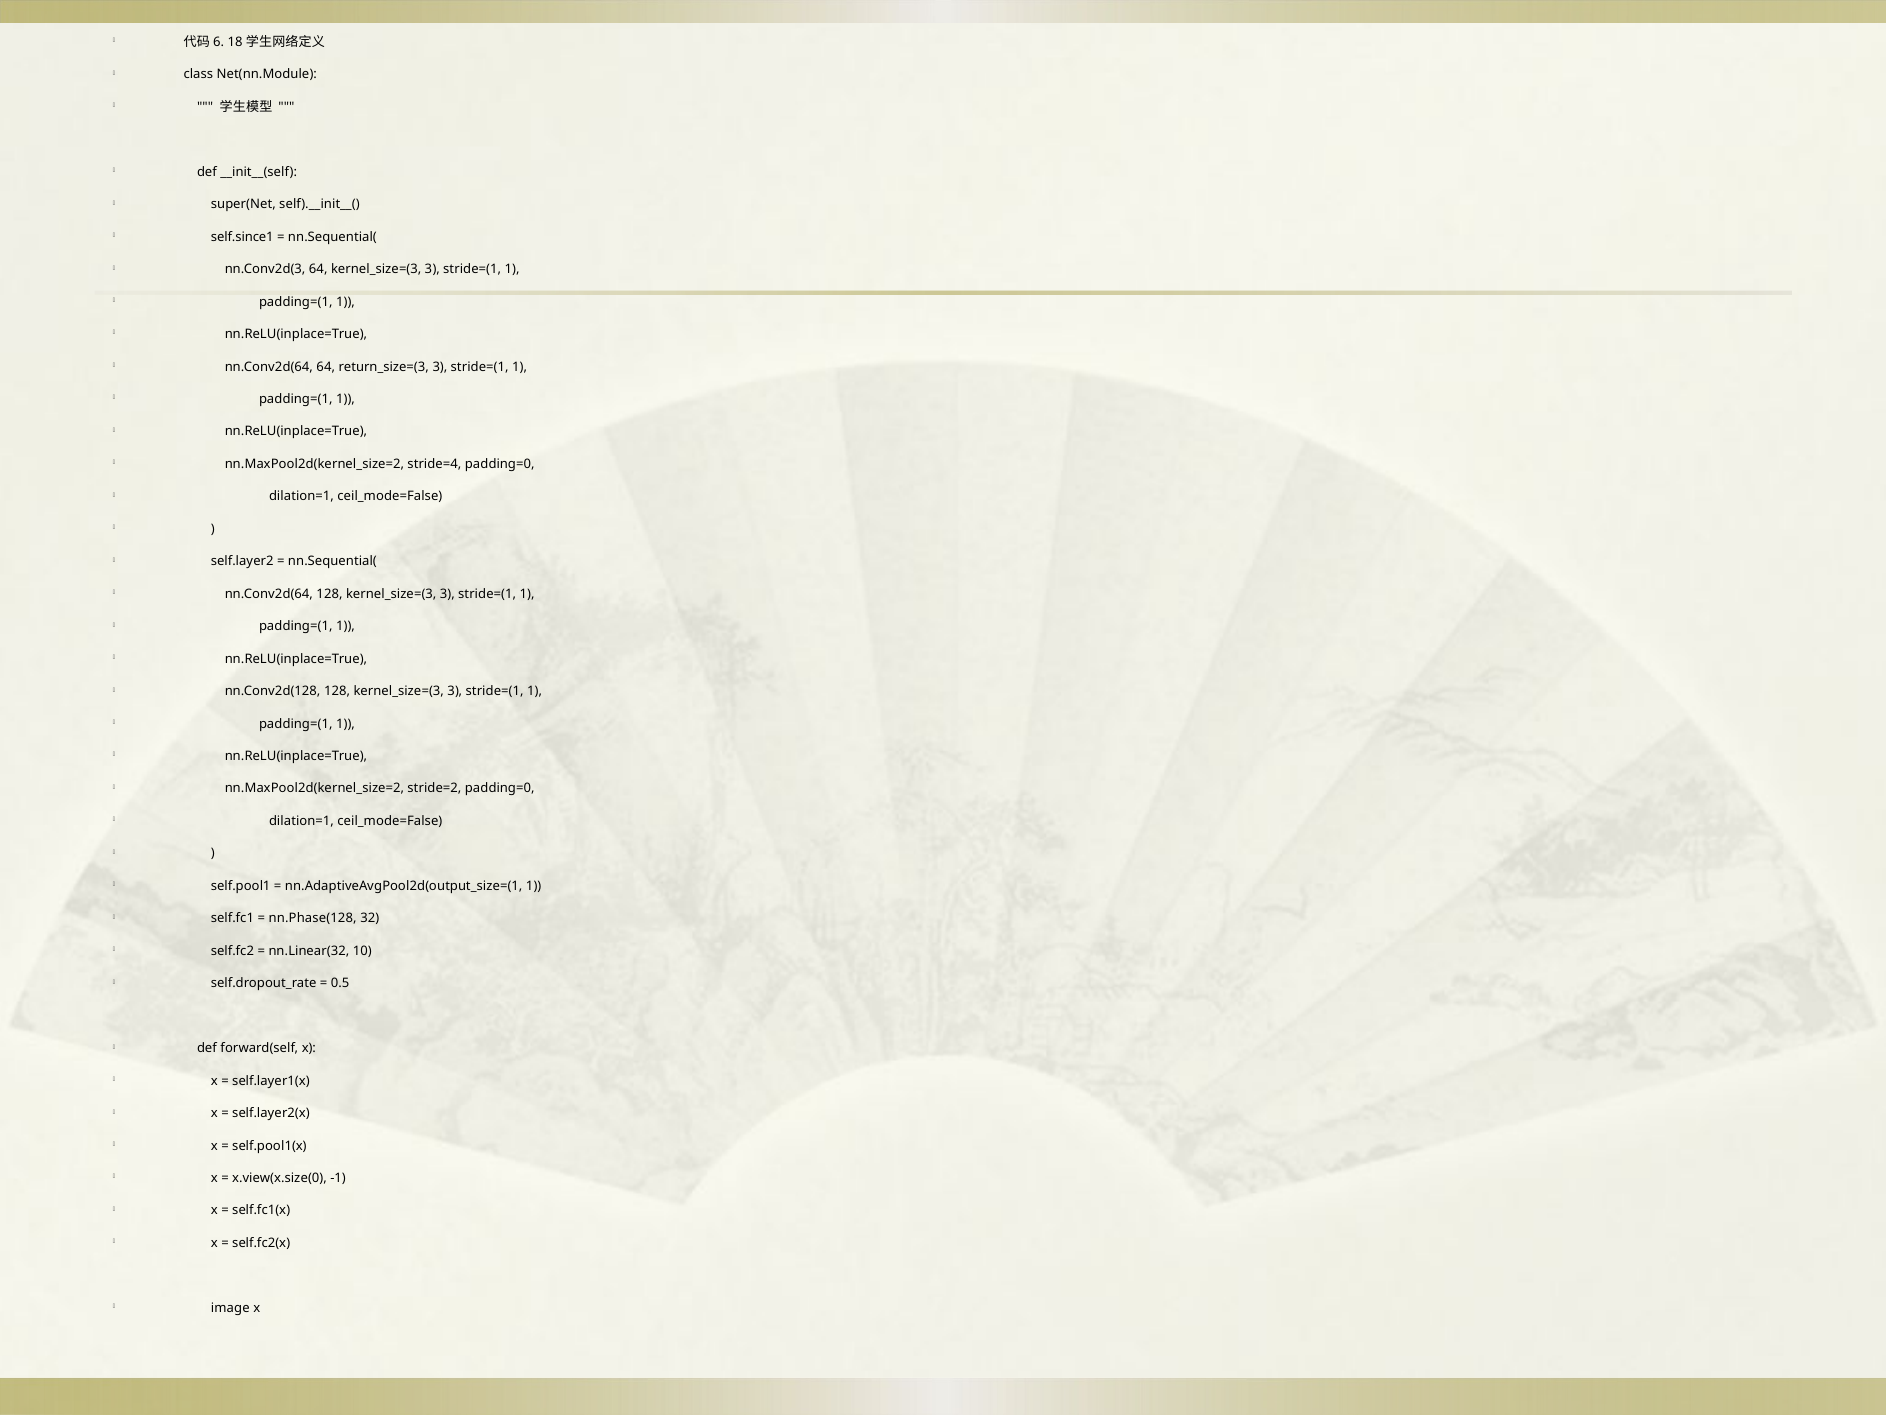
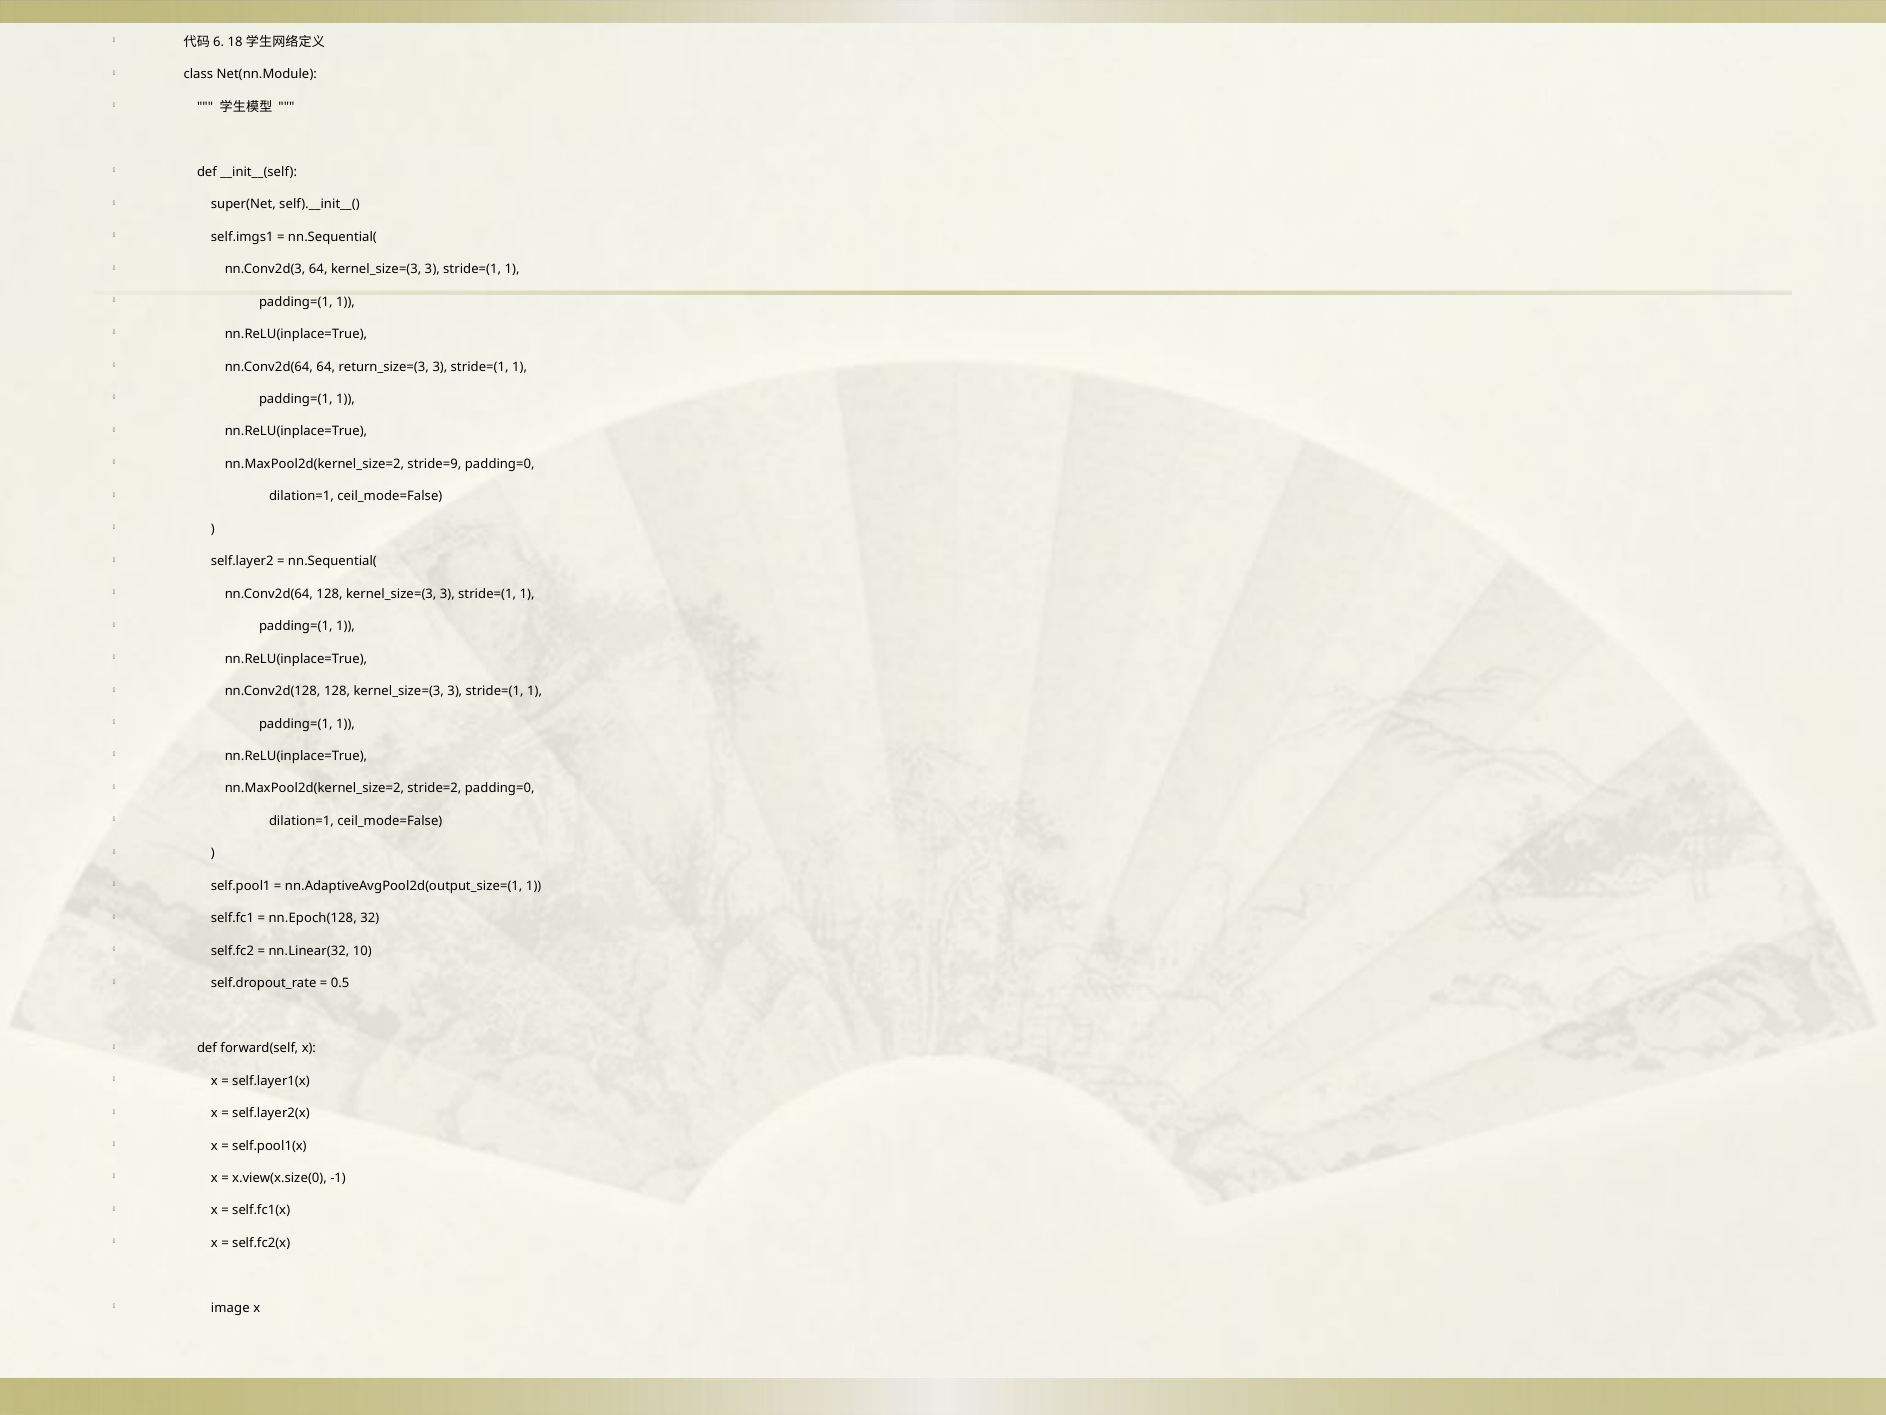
self.since1: self.since1 -> self.imgs1 (242, 237)
stride=4: stride=4 -> stride=9 (434, 464)
nn.Phase(128: nn.Phase(128 -> nn.Epoch(128 (313, 918)
